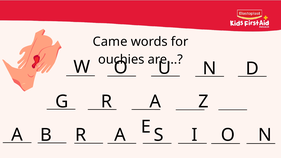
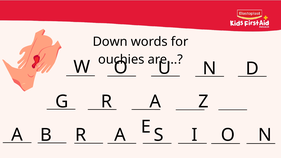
Came: Came -> Down (110, 42)
